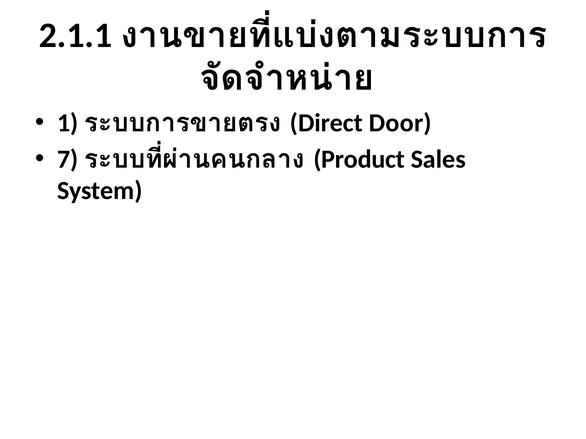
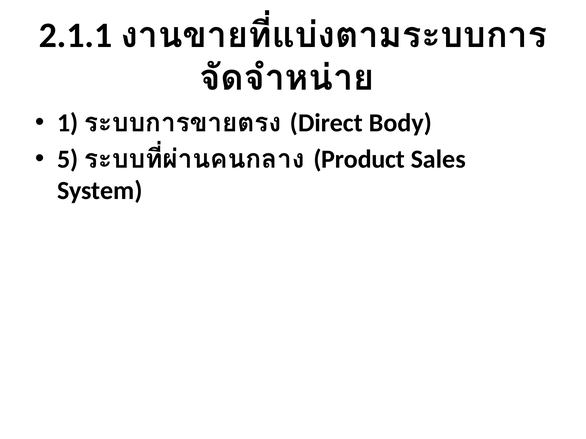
Door: Door -> Body (400, 123)
7: 7 -> 5 (68, 159)
